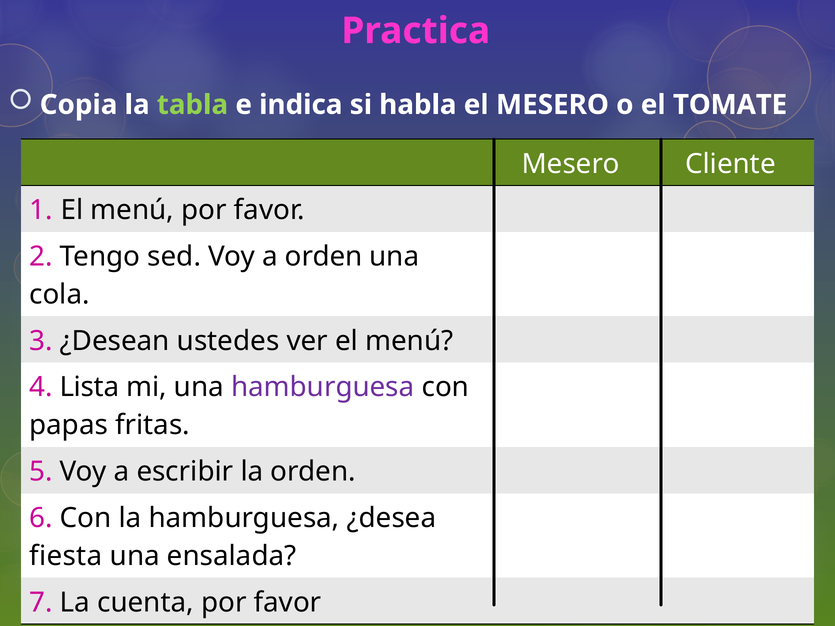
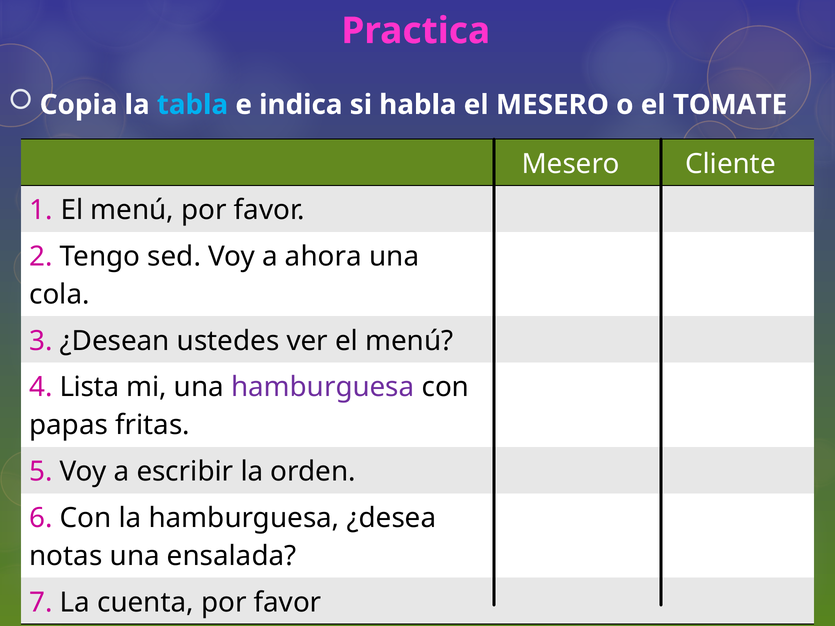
tabla colour: light green -> light blue (192, 105)
a orden: orden -> ahora (323, 257)
fiesta: fiesta -> notas (66, 556)
